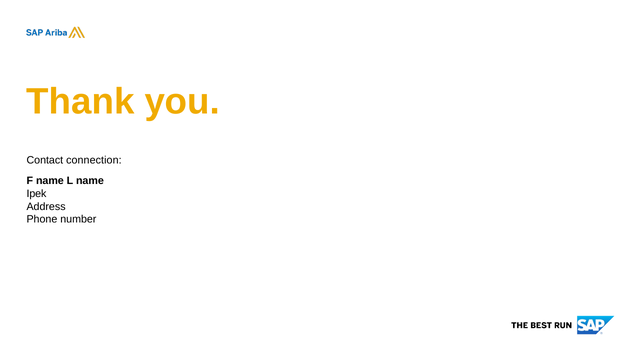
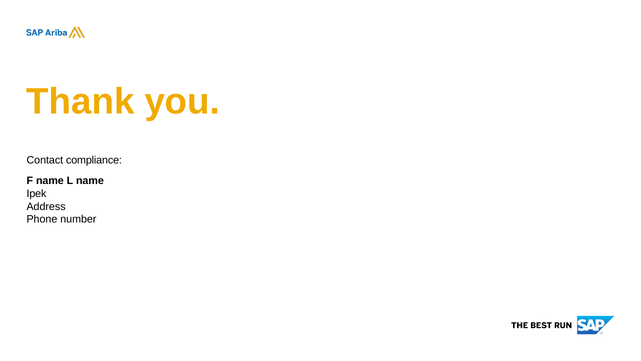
connection: connection -> compliance (94, 160)
